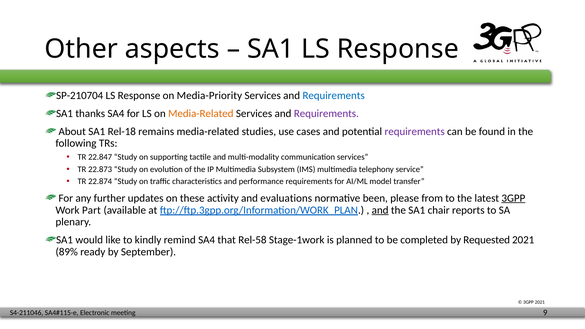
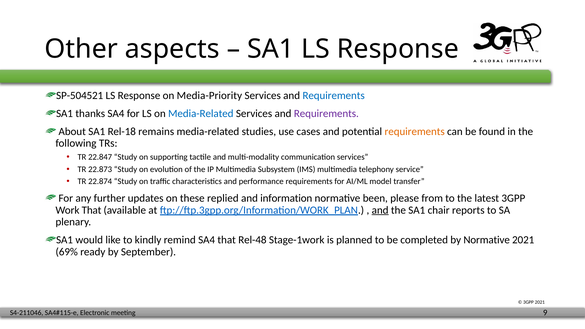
SP-210704: SP-210704 -> SP-504521 (80, 96)
Media-Related colour: orange -> blue (201, 114)
requirements colour: purple -> orange (415, 132)
activity: activity -> replied (223, 198)
evaluations: evaluations -> information (286, 198)
3GPP underline: present -> none (513, 198)
Work Part: Part -> That (92, 210)
Rel-58: Rel-58 -> Rel-48 (252, 240)
by Requested: Requested -> Normative (487, 240)
89%: 89% -> 69% (67, 252)
